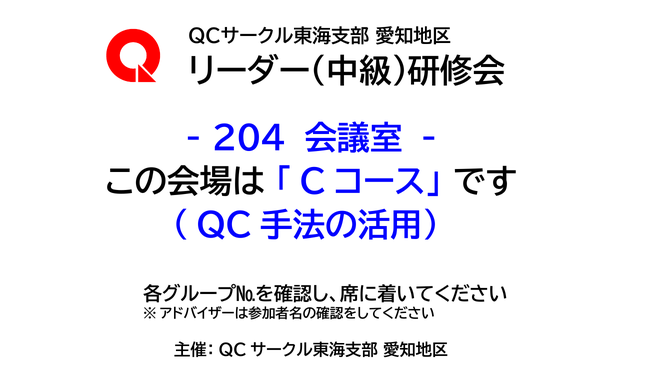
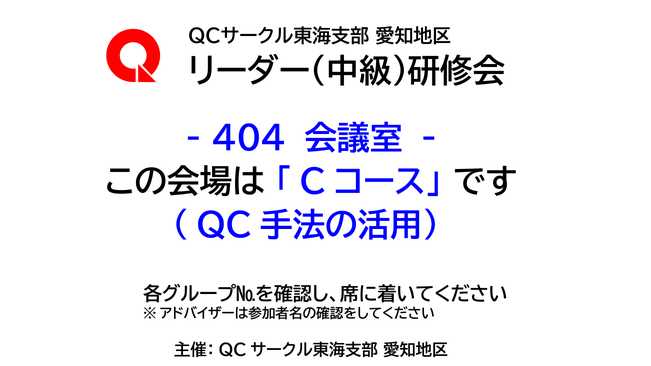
204: 204 -> 404 (249, 139)
